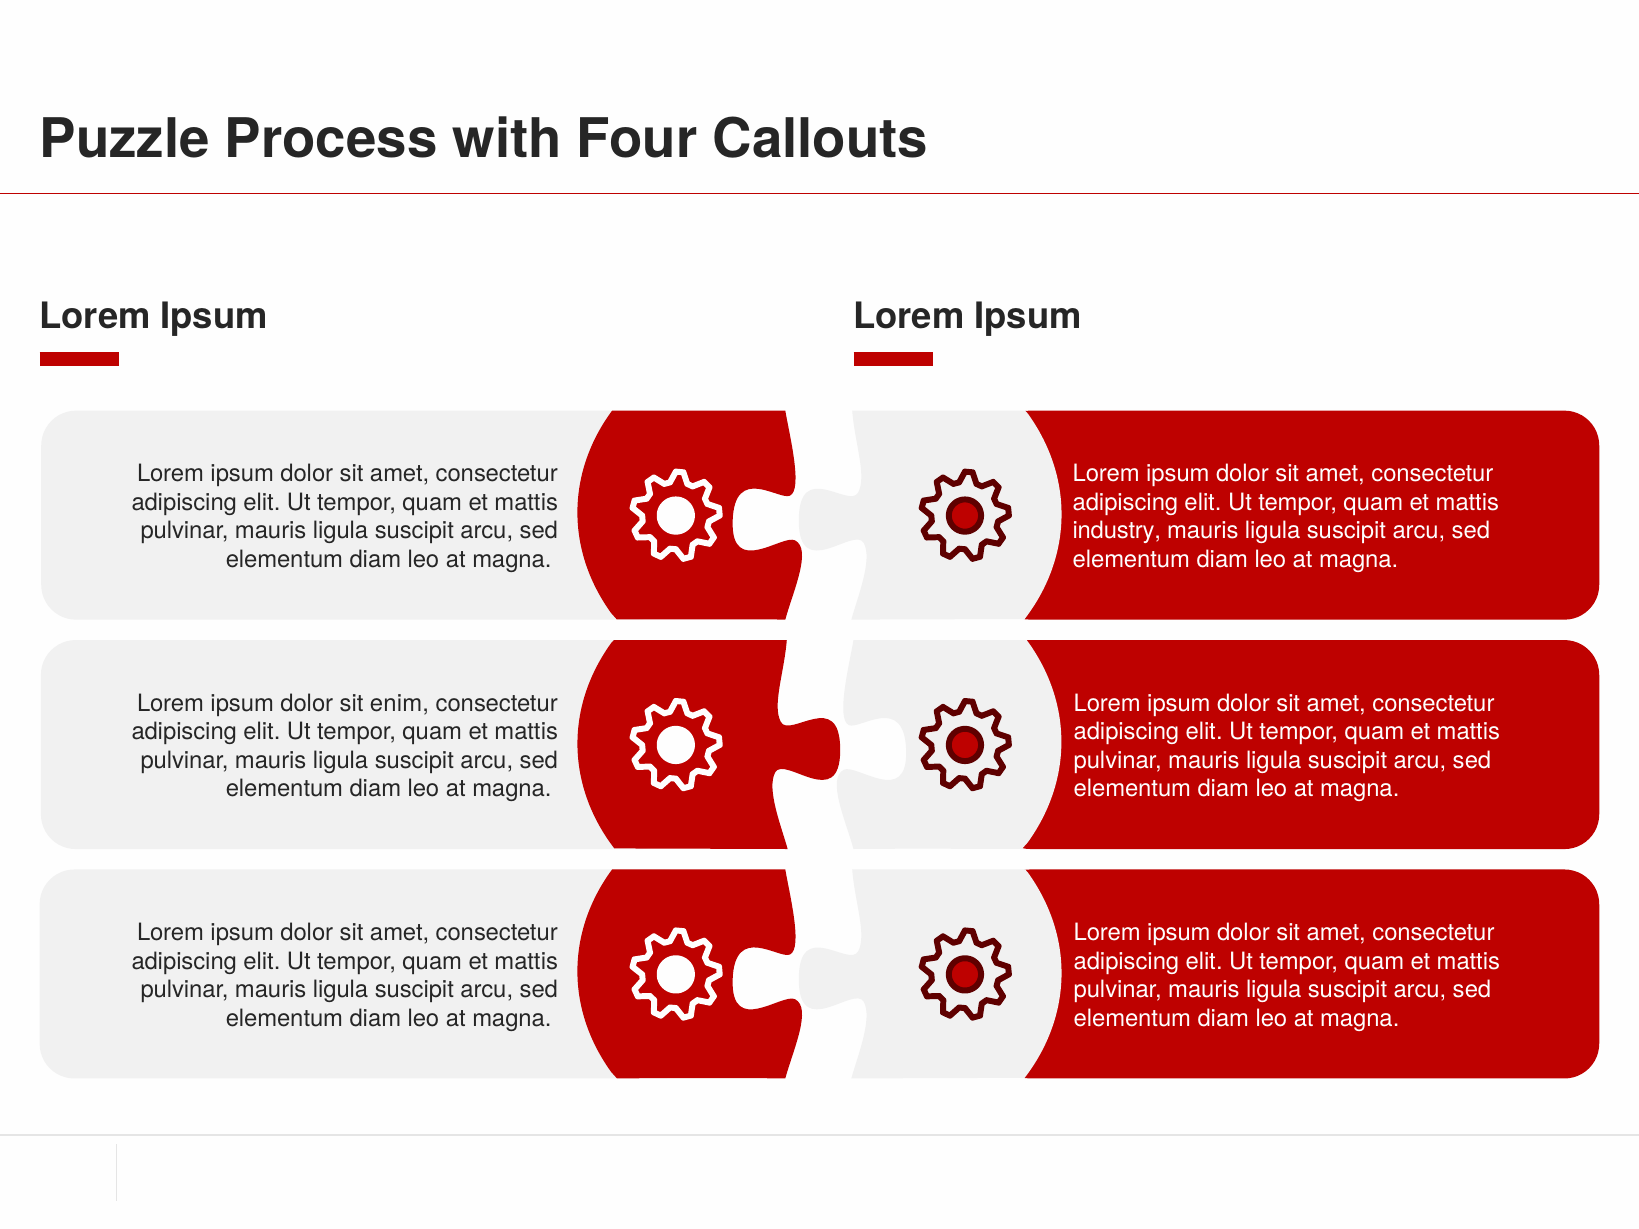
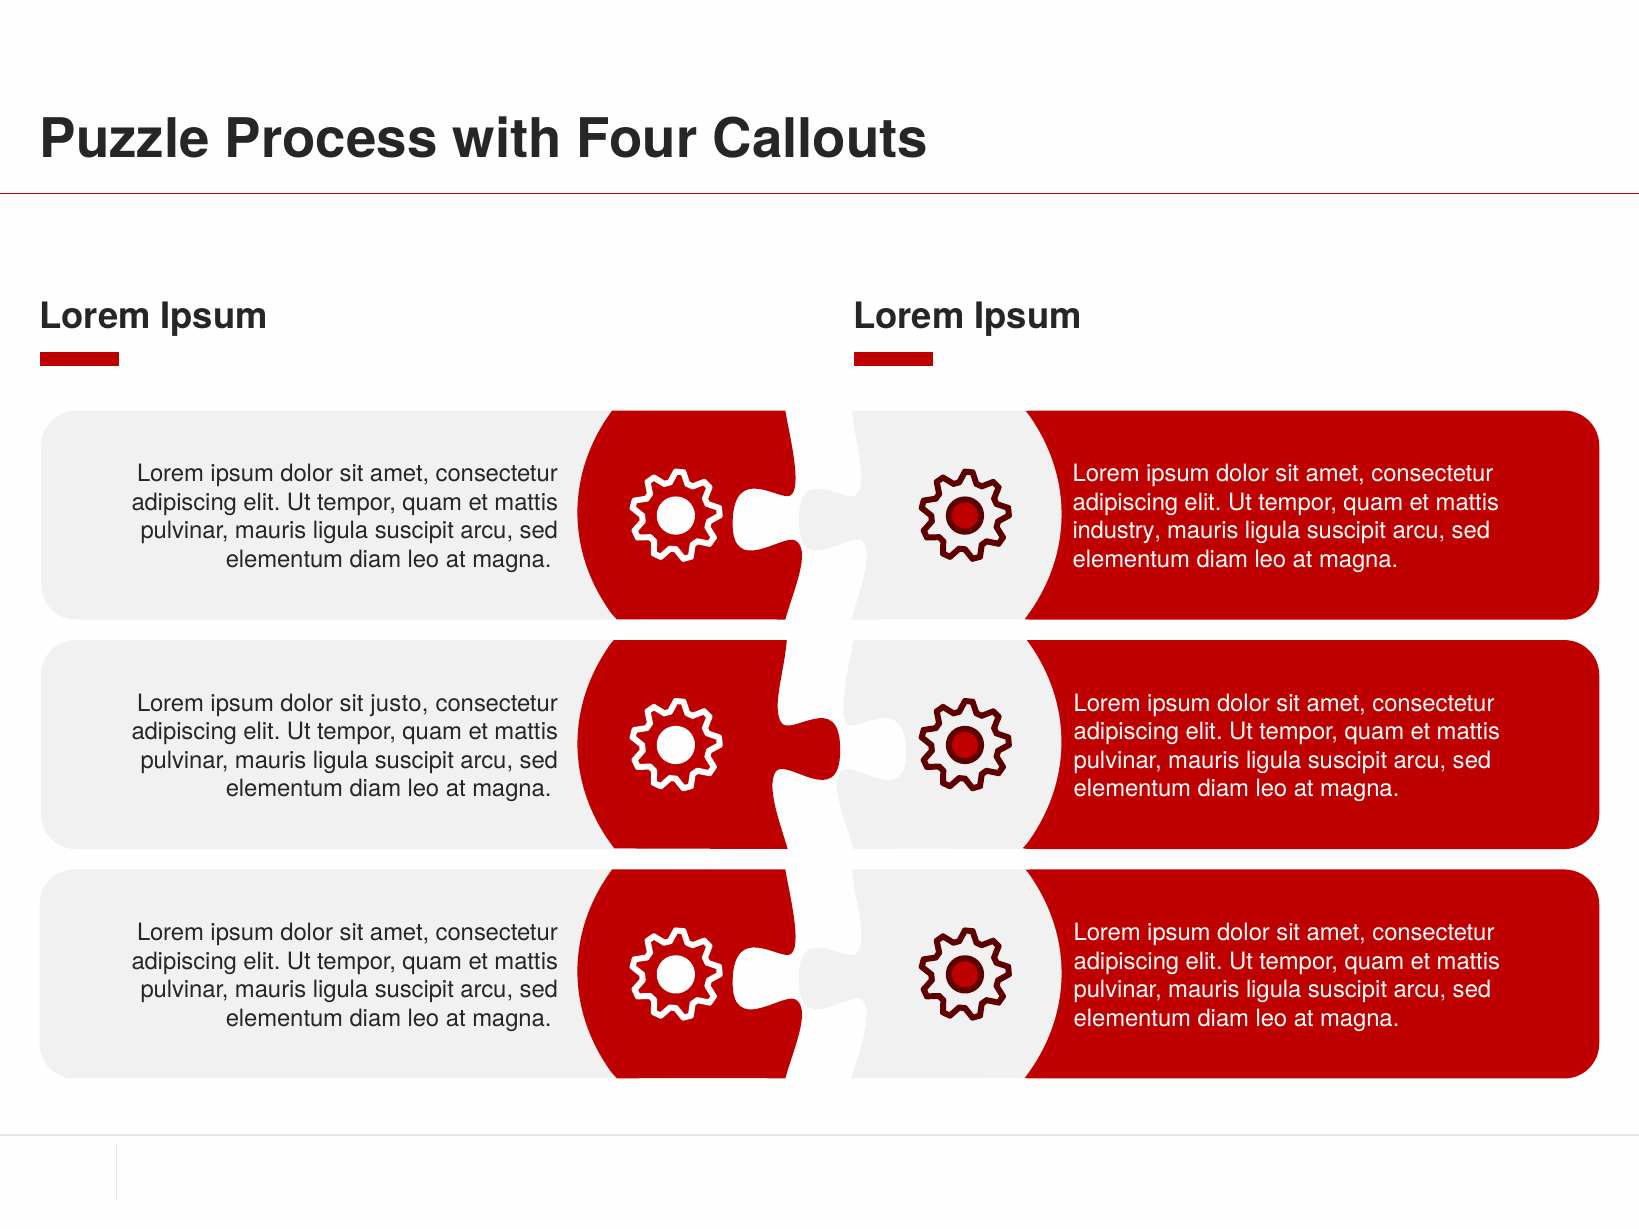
enim: enim -> justo (399, 704)
